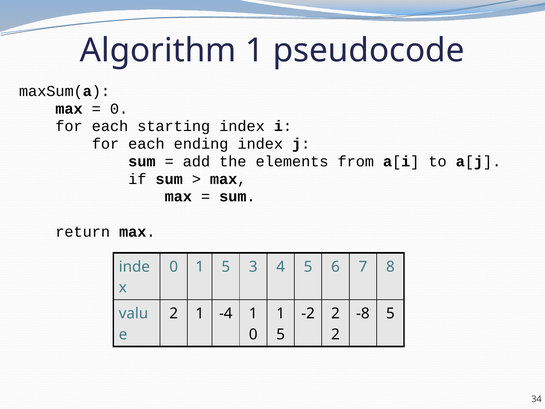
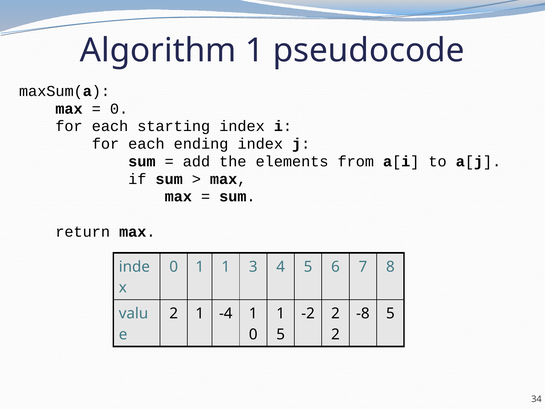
5: 5 -> 1 (226, 267)
